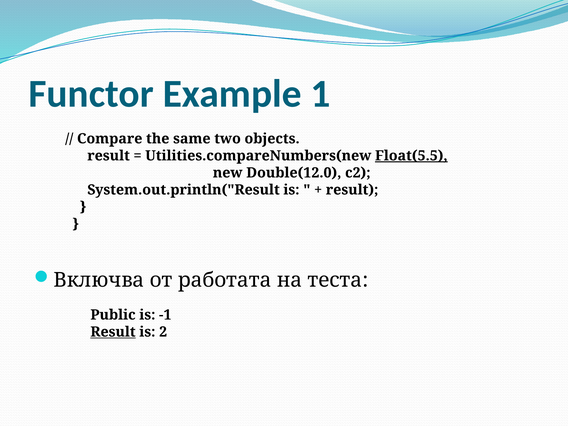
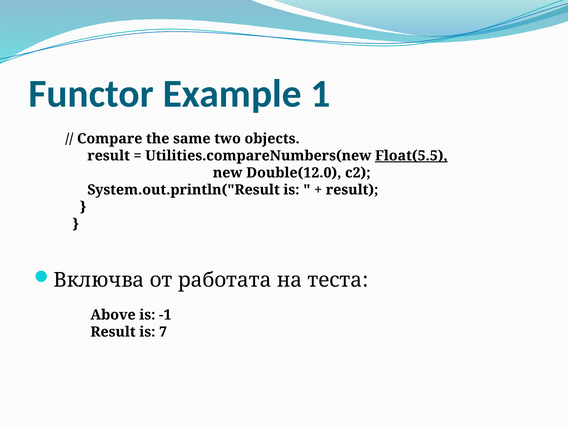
Public: Public -> Above (113, 315)
Result underline: present -> none (113, 332)
2: 2 -> 7 (163, 332)
